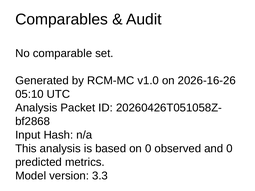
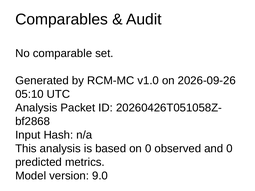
2026-16-26: 2026-16-26 -> 2026-09-26 (207, 81)
3.3: 3.3 -> 9.0 (100, 176)
